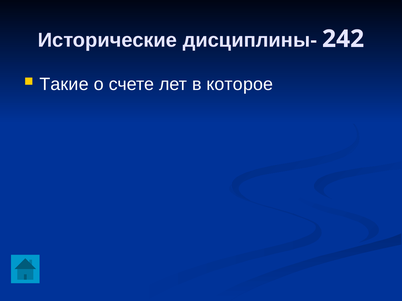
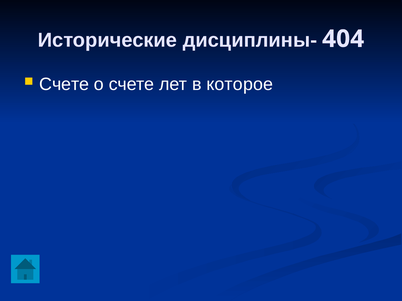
242: 242 -> 404 (343, 39)
Такие: Такие -> Счете (64, 84)
